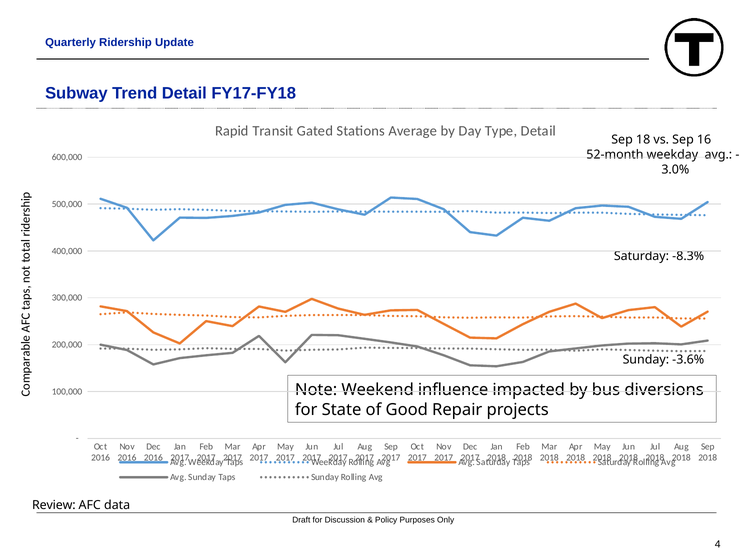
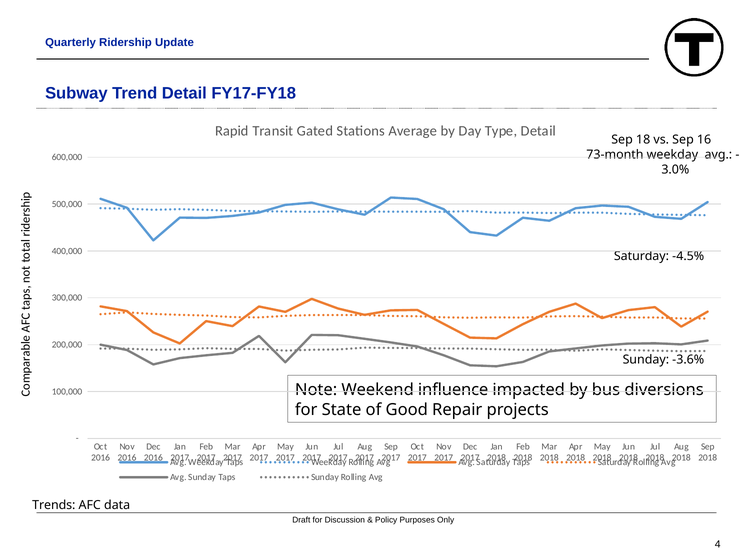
52-month: 52-month -> 73-month (615, 155)
-8.3%: -8.3% -> -4.5% (688, 256)
Review: Review -> Trends (54, 505)
